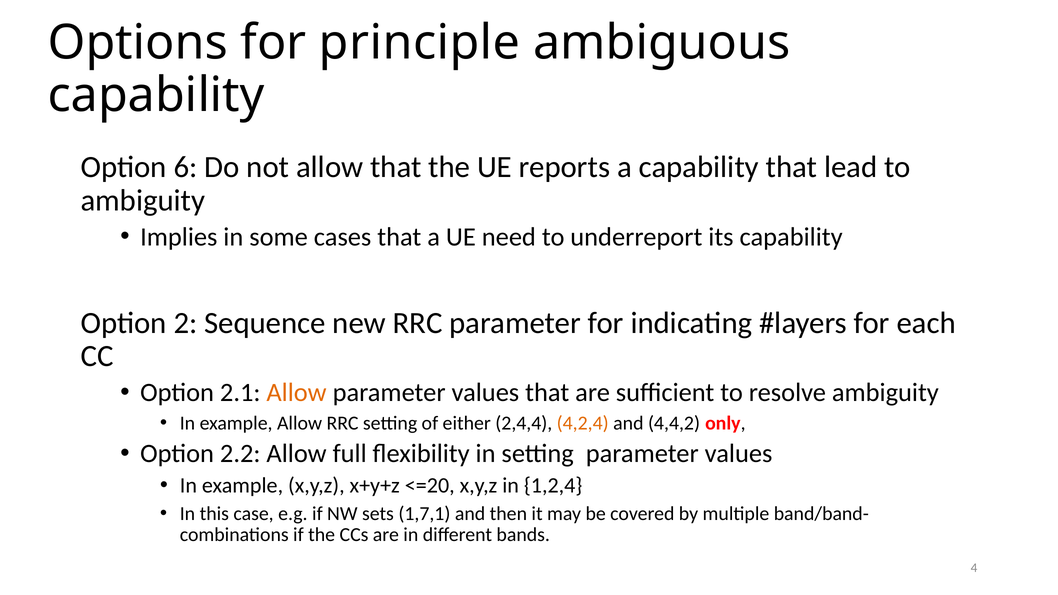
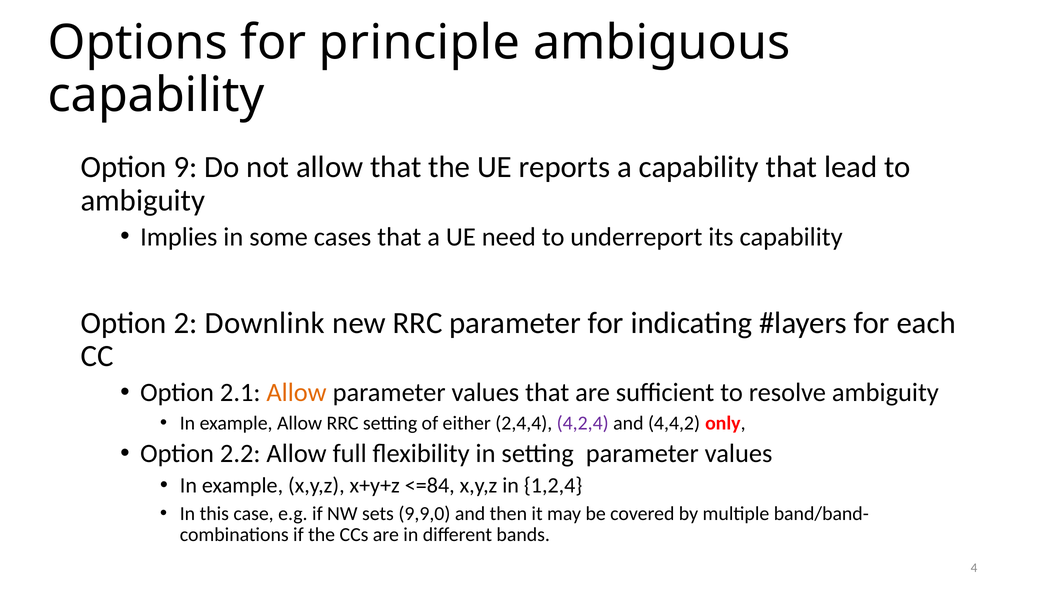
6: 6 -> 9 (185, 167)
Sequence: Sequence -> Downlink (265, 323)
4,2,4 colour: orange -> purple (583, 423)
<=20: <=20 -> <=84 (430, 485)
1,7,1: 1,7,1 -> 9,9,0 (424, 514)
